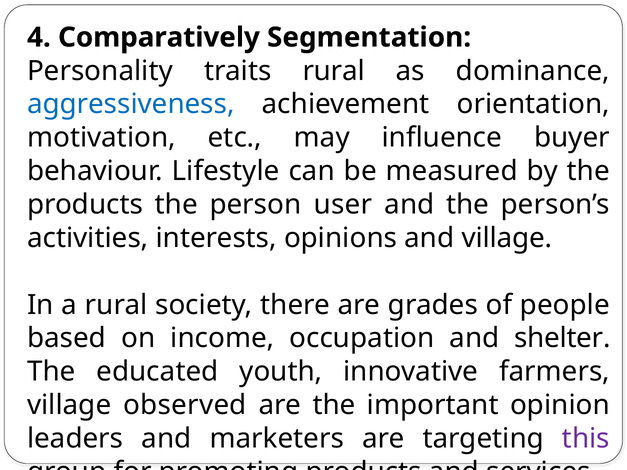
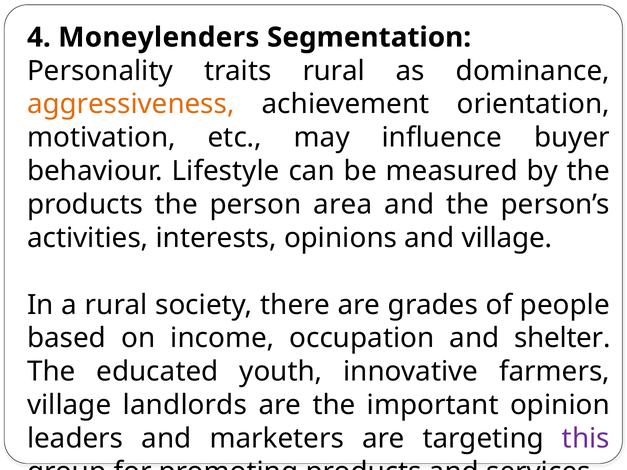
Comparatively: Comparatively -> Moneylenders (159, 37)
aggressiveness colour: blue -> orange (131, 104)
user: user -> area (343, 205)
observed: observed -> landlords (185, 405)
